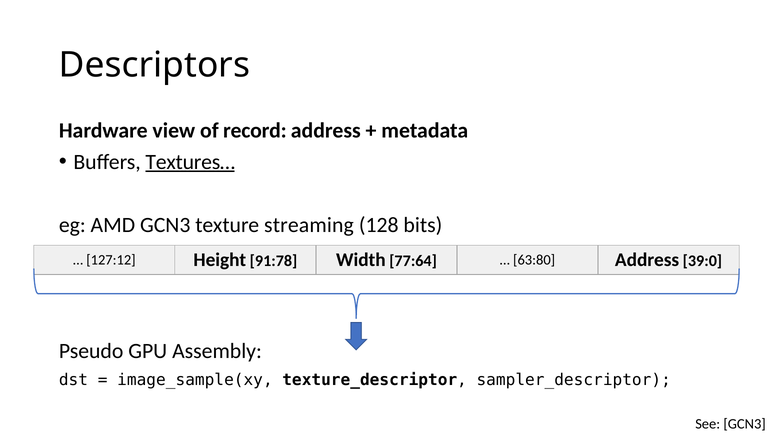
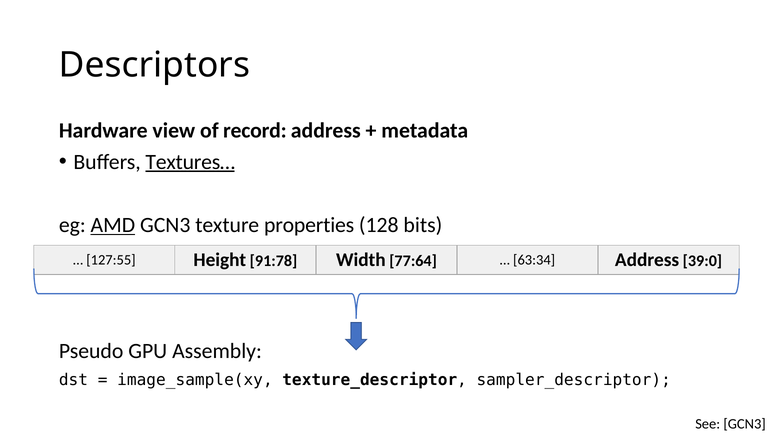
AMD underline: none -> present (113, 225)
streaming: streaming -> properties (309, 225)
127:12: 127:12 -> 127:55 (111, 260)
63:80: 63:80 -> 63:34 (534, 260)
